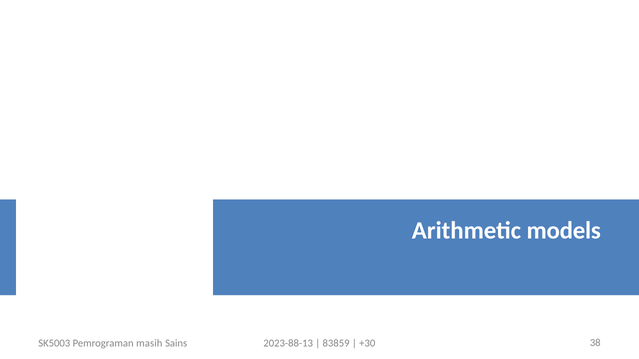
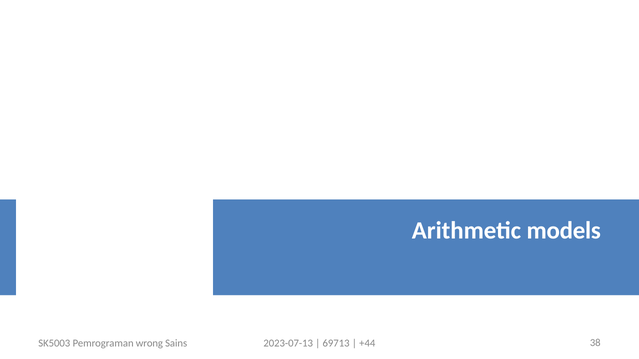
masih: masih -> wrong (149, 343)
2023-88-13: 2023-88-13 -> 2023-07-13 (288, 343)
83859: 83859 -> 69713 (336, 343)
+30: +30 -> +44 (367, 343)
